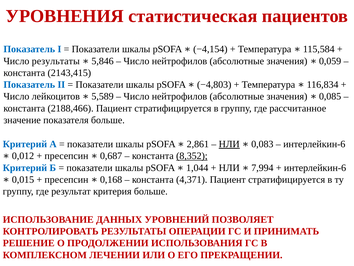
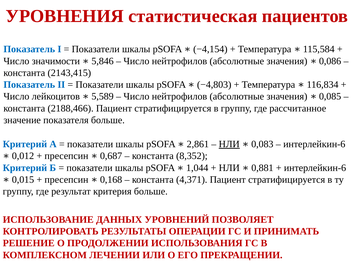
Число результаты: результаты -> значимости (56, 61)
0,059: 0,059 -> 0,086 (330, 61)
8,352 underline: present -> none (192, 156)
7,994: 7,994 -> 0,881 (262, 167)
